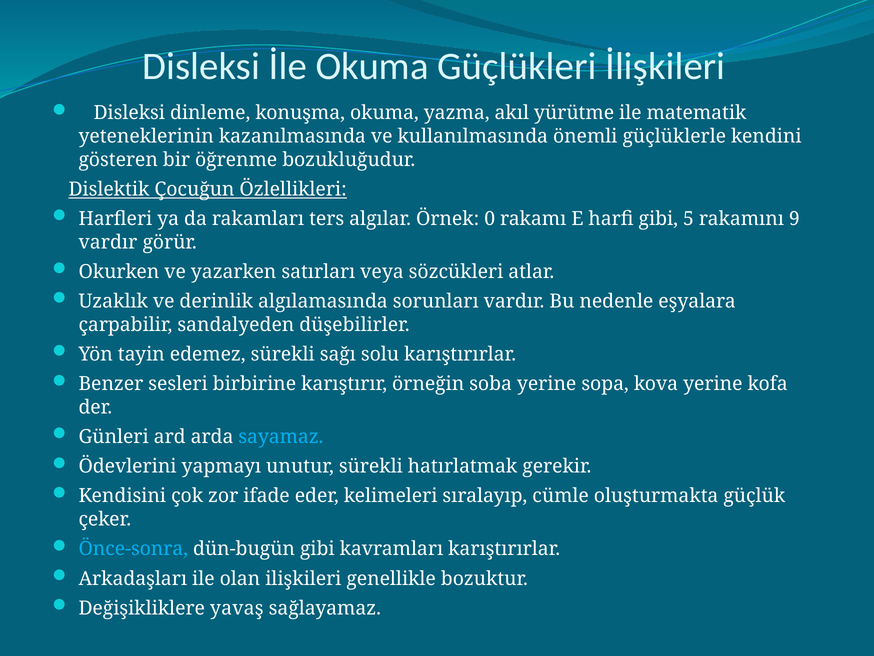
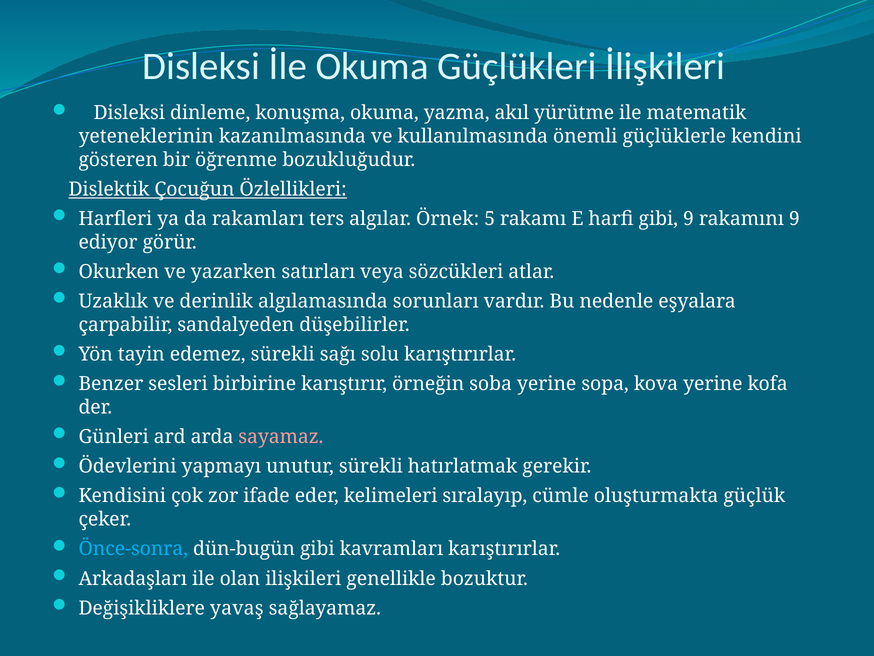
0: 0 -> 5 (490, 219)
gibi 5: 5 -> 9 (688, 219)
vardır: vardır -> ediyor (108, 242)
sayamaz colour: light blue -> pink (281, 437)
